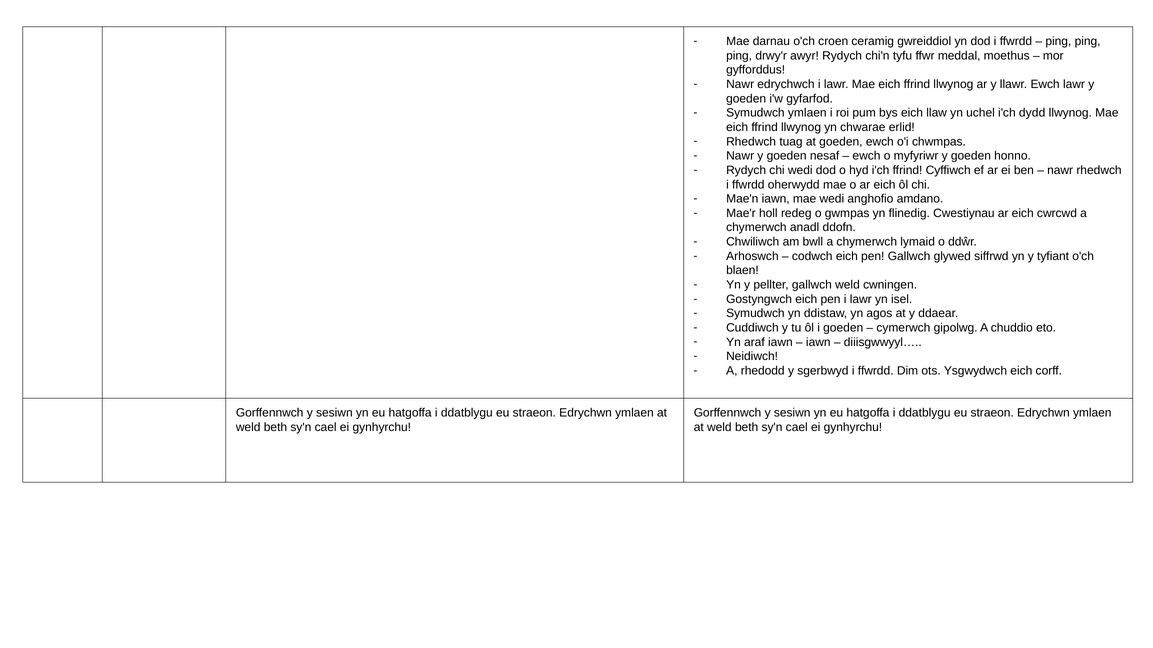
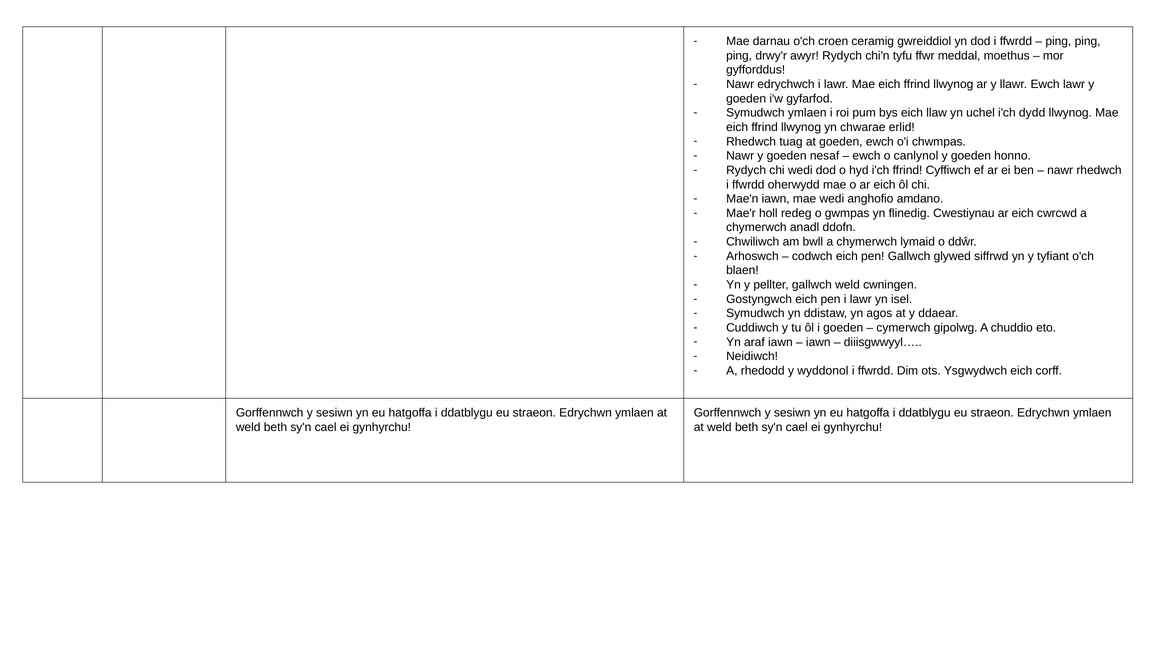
myfyriwr: myfyriwr -> canlynol (916, 156)
sgerbwyd: sgerbwyd -> wyddonol (823, 371)
